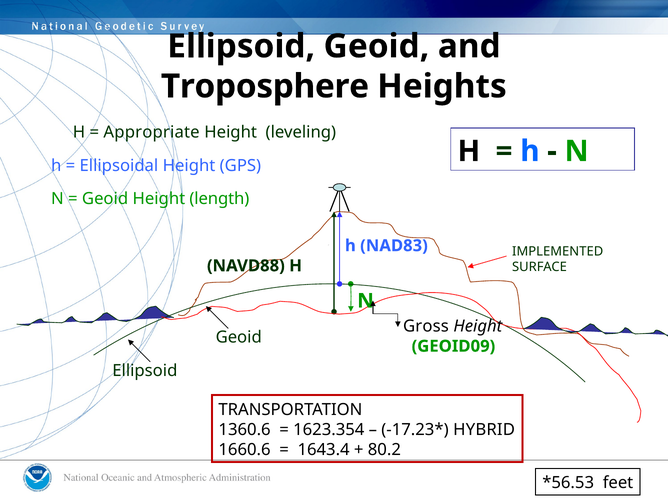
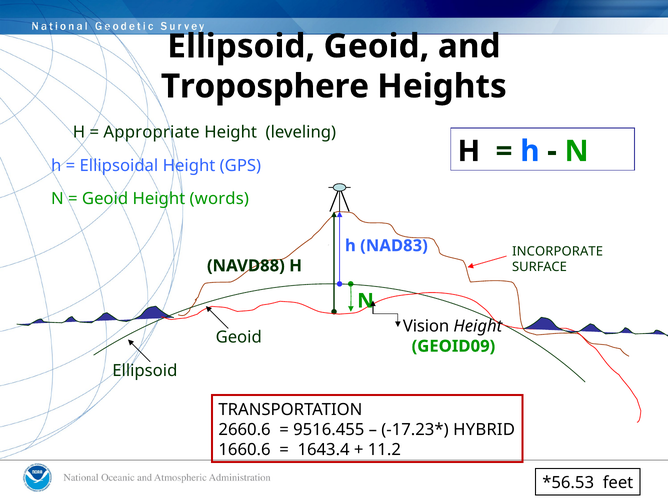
length: length -> words (219, 199)
IMPLEMENTED: IMPLEMENTED -> INCORPORATE (558, 251)
Gross: Gross -> Vision (426, 326)
1360.6: 1360.6 -> 2660.6 (245, 430)
1623.354: 1623.354 -> 9516.455 (329, 430)
80.2: 80.2 -> 11.2 (384, 450)
